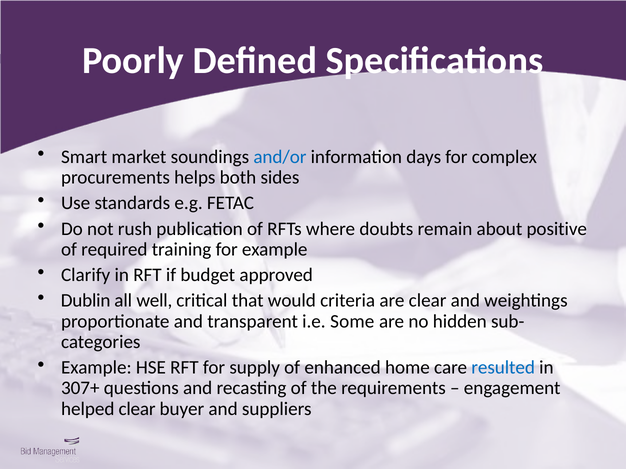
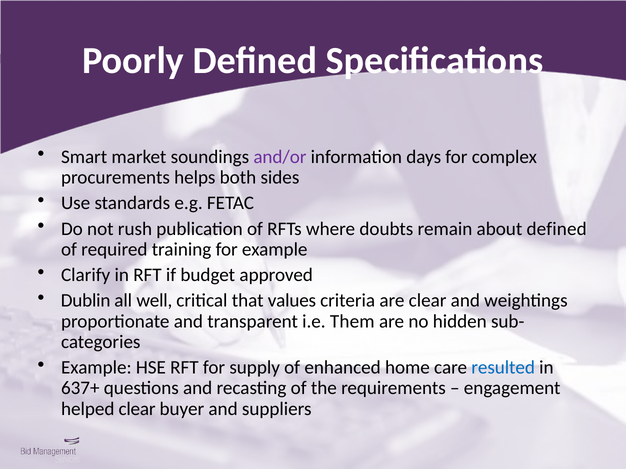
and/or colour: blue -> purple (280, 157)
about positive: positive -> defined (557, 229)
would: would -> values (292, 301)
Some: Some -> Them (352, 322)
307+: 307+ -> 637+ (80, 389)
